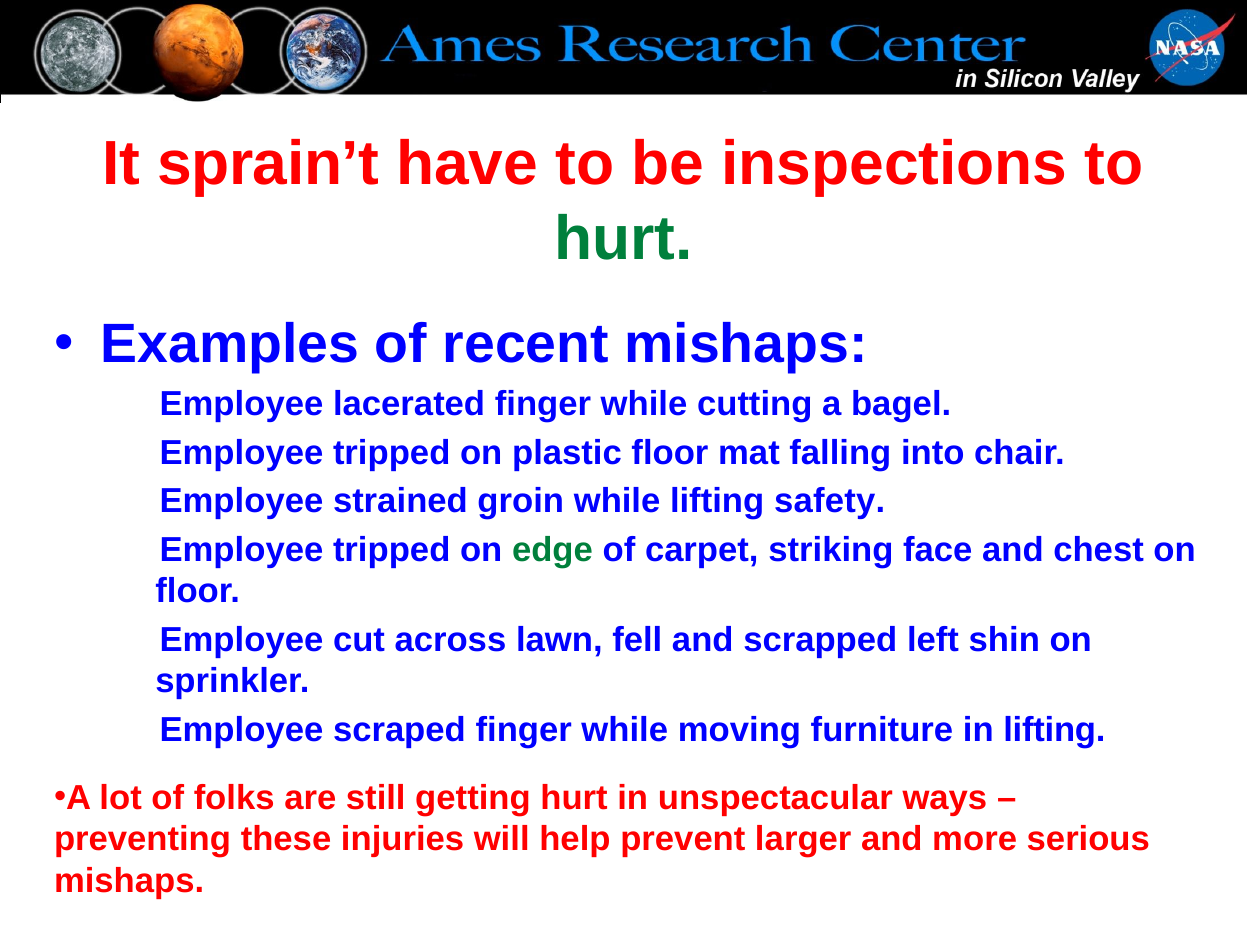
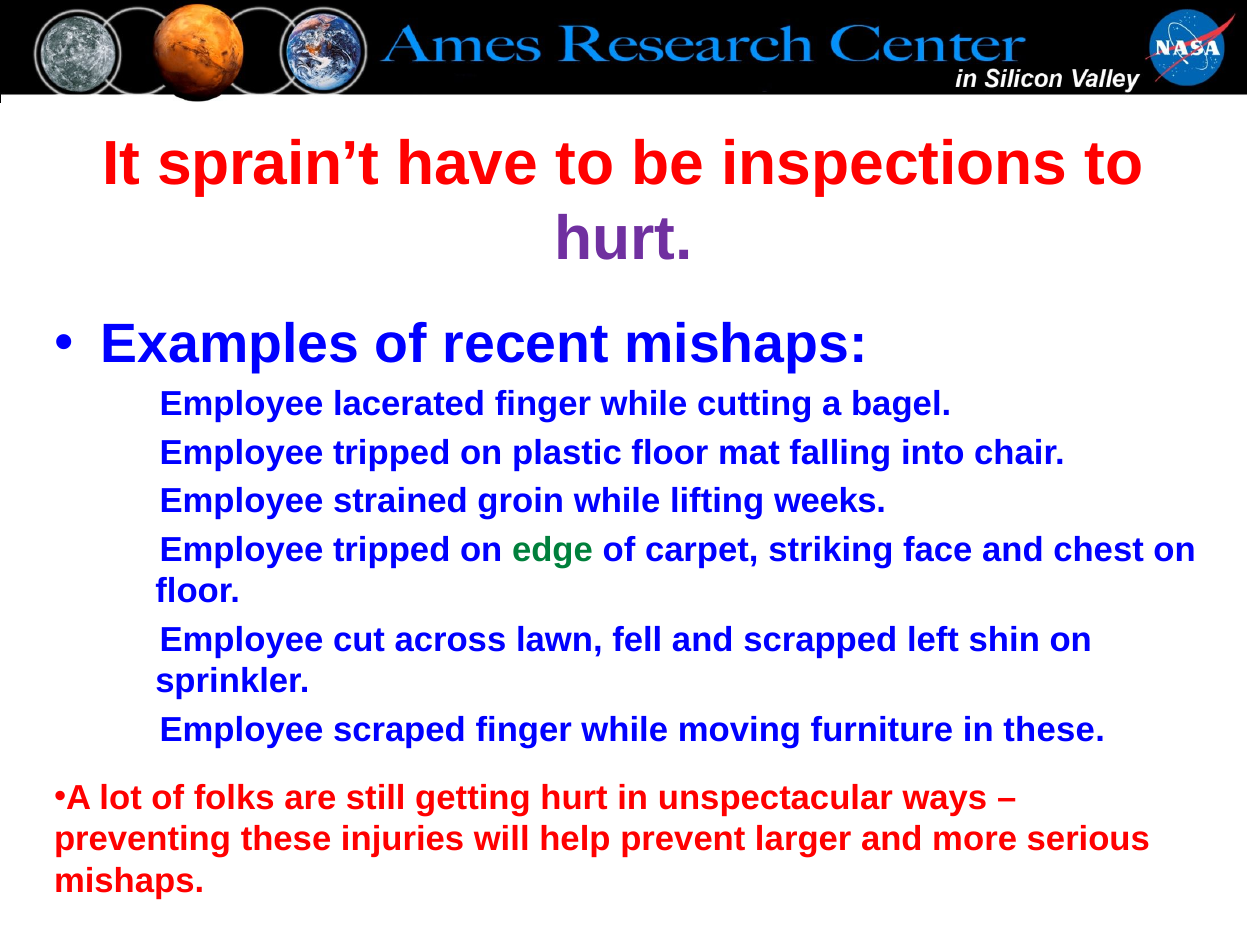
hurt colour: green -> purple (623, 239)
safety: safety -> weeks (830, 501)
in lifting: lifting -> these (1054, 730)
